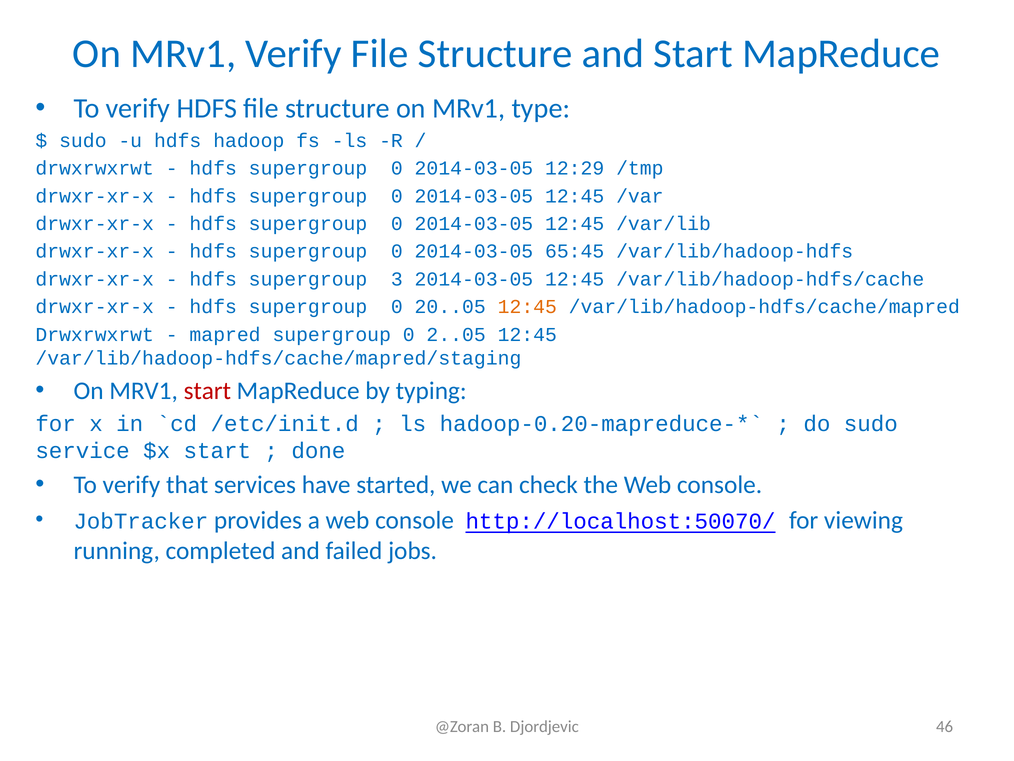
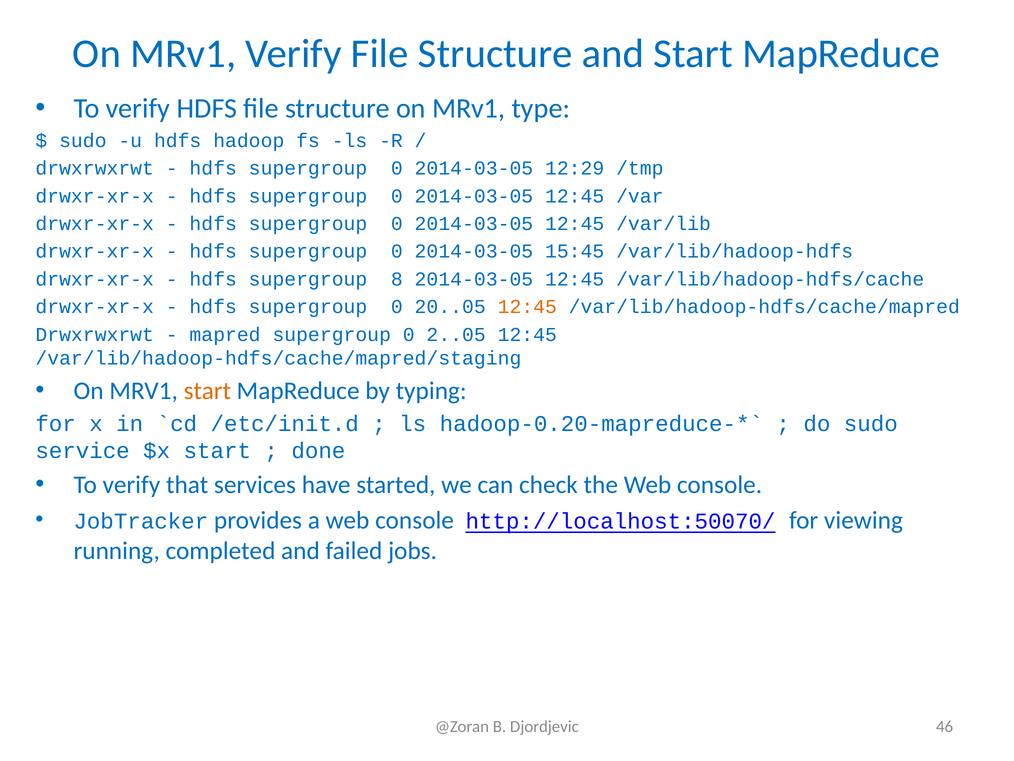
65:45: 65:45 -> 15:45 (575, 251)
3: 3 -> 8 (397, 279)
start colour: red -> orange (207, 391)
